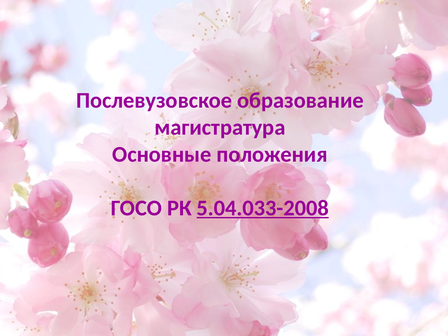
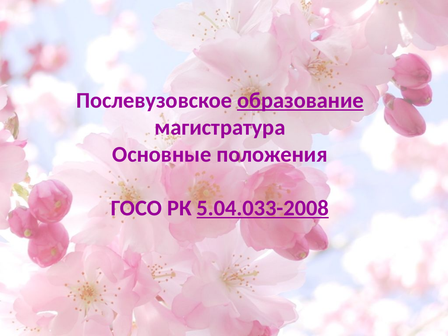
образование underline: none -> present (300, 101)
